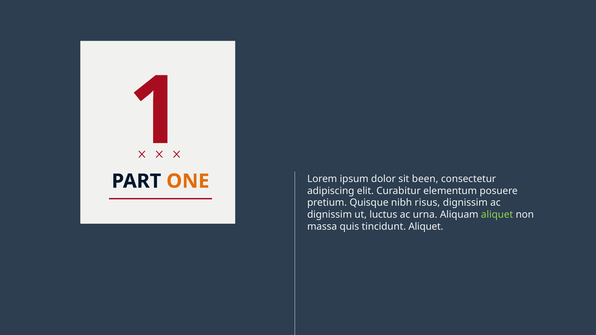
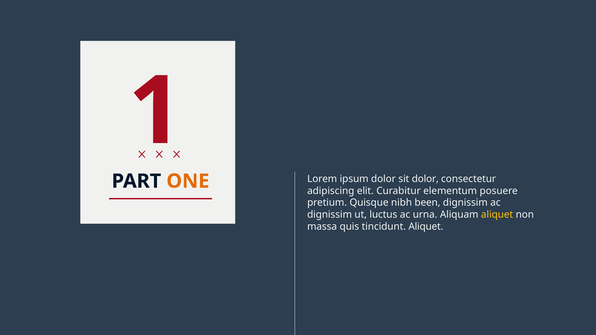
sit been: been -> dolor (425, 179)
risus: risus -> been (427, 203)
aliquet colour: light green -> yellow (497, 215)
